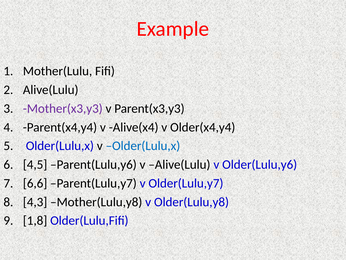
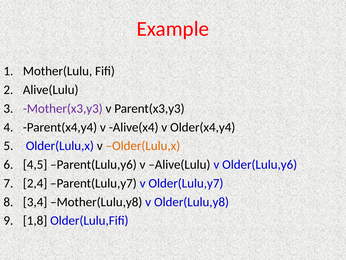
Older(Lulu,x colour: blue -> orange (143, 146)
6,6: 6,6 -> 2,4 (35, 183)
4,3: 4,3 -> 3,4 (35, 202)
